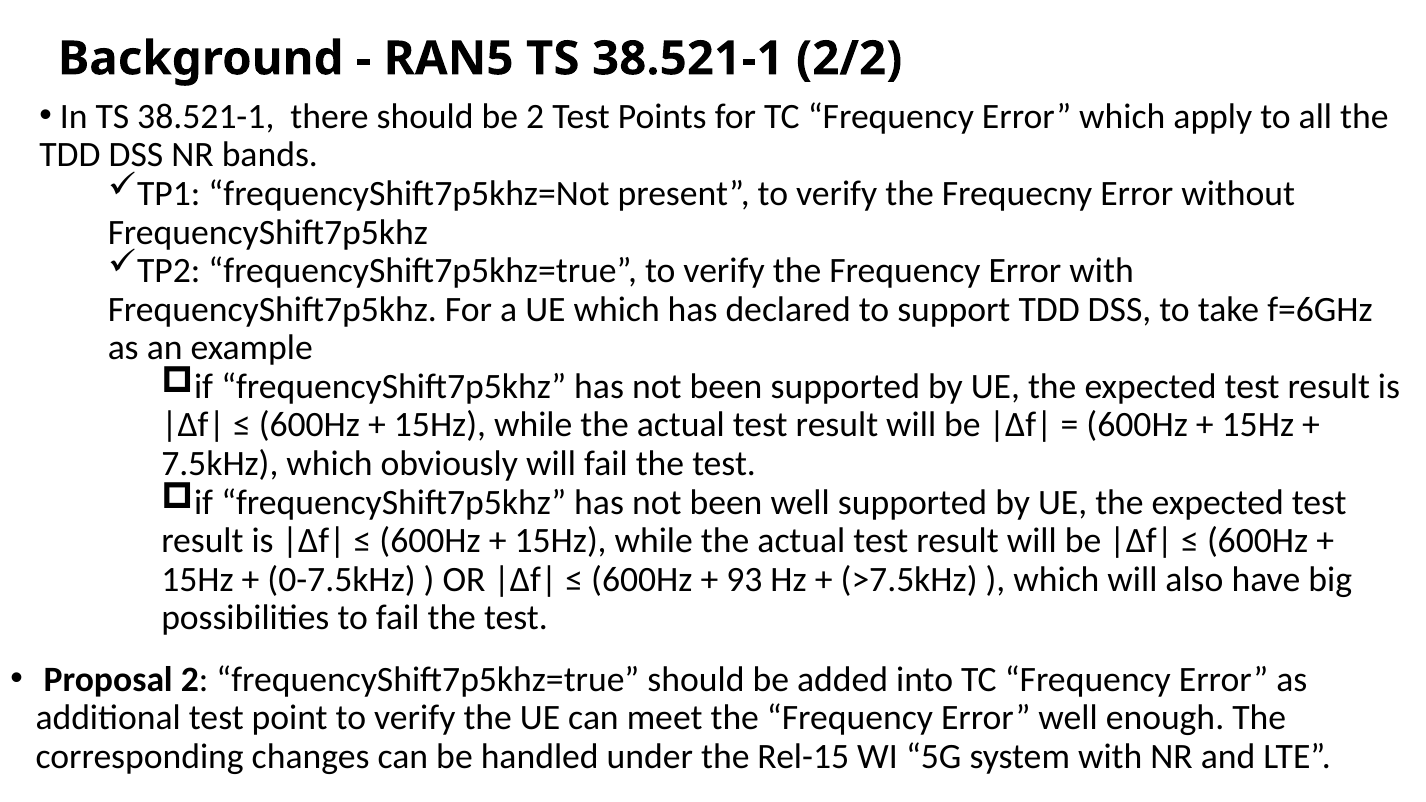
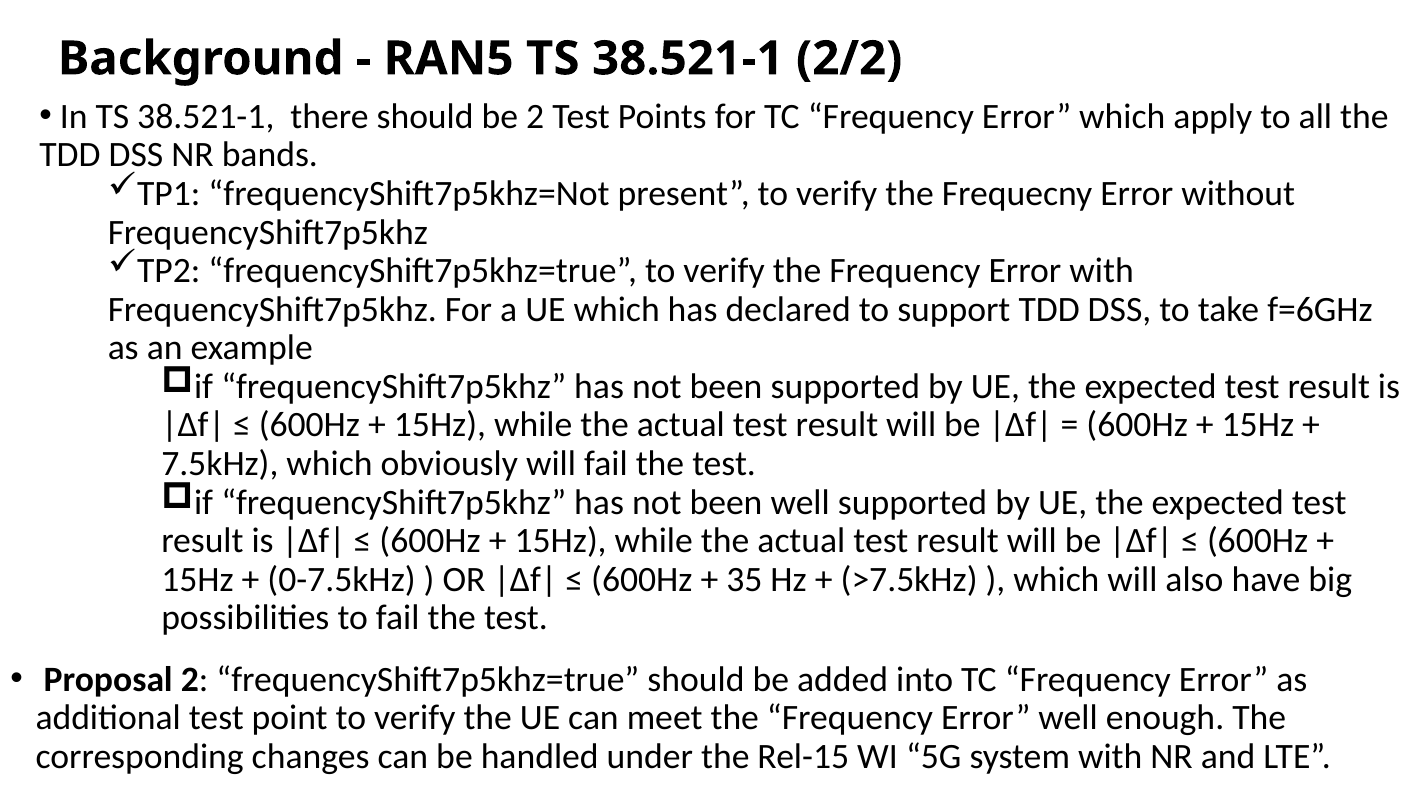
93: 93 -> 35 (744, 580)
